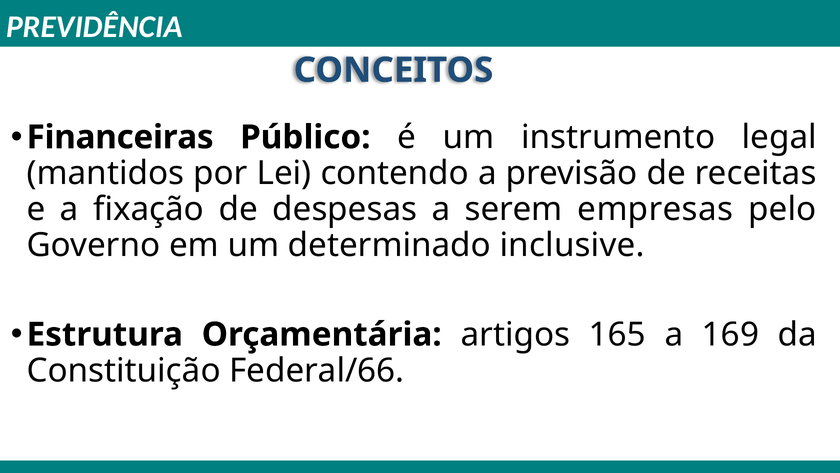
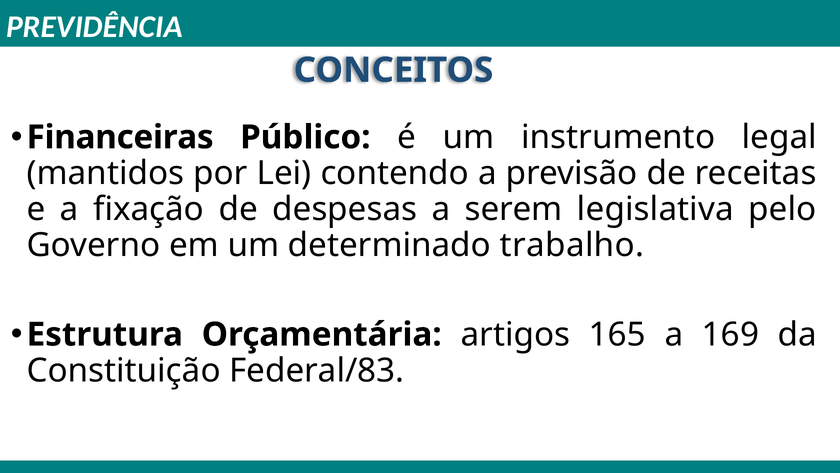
empresas: empresas -> legislativa (655, 209)
inclusive: inclusive -> trabalho (572, 245)
Federal/66: Federal/66 -> Federal/83 (317, 370)
